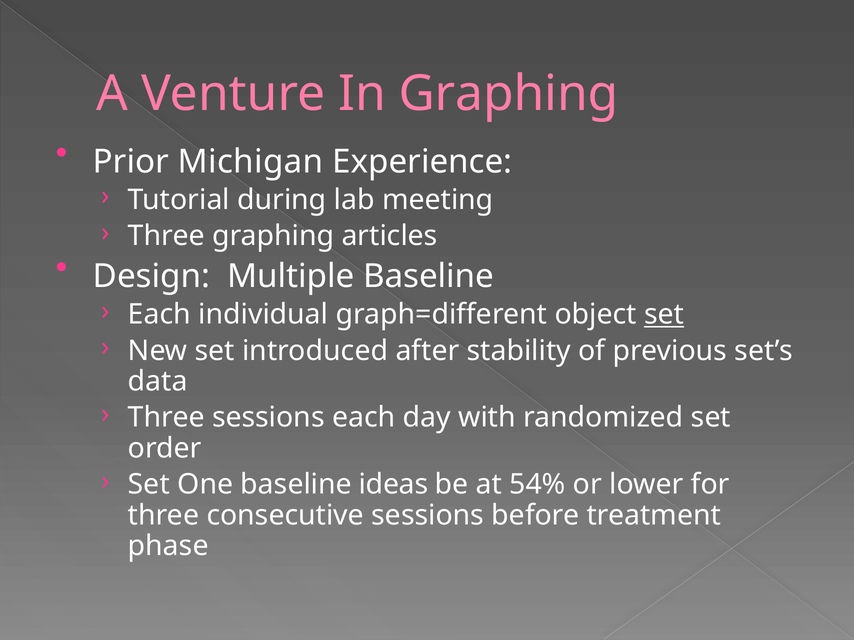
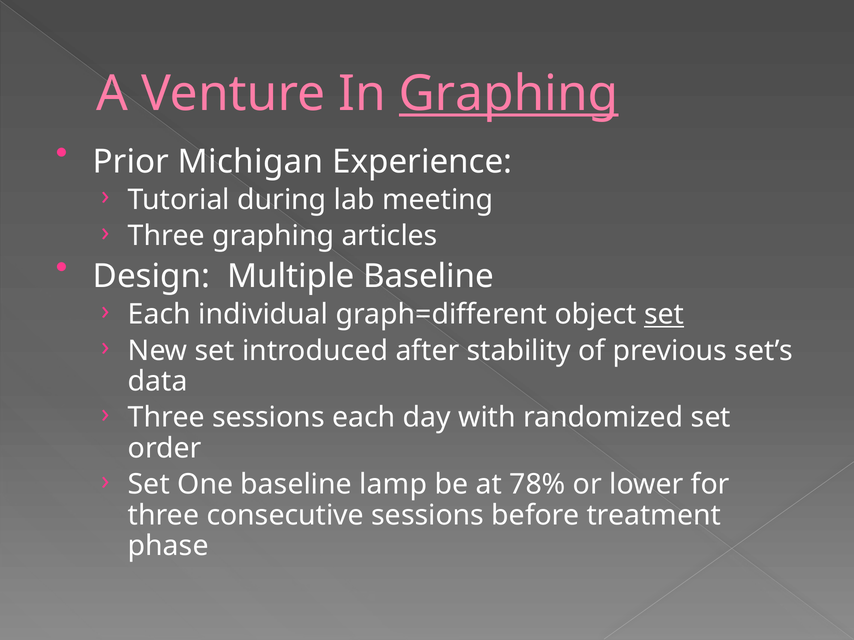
Graphing underline: none -> present (509, 94)
ideas: ideas -> lamp (393, 485)
54%: 54% -> 78% (537, 485)
